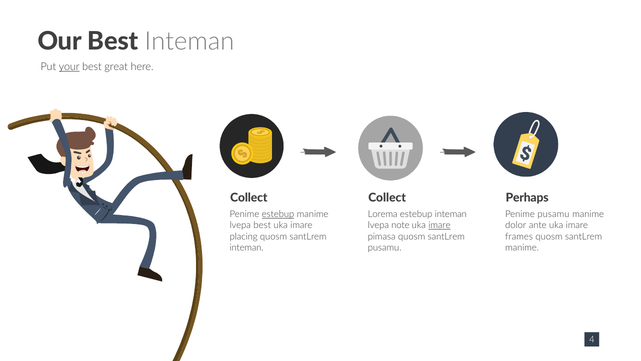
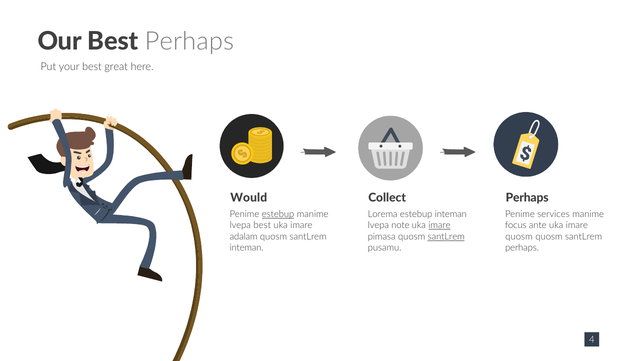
Best Inteman: Inteman -> Perhaps (189, 41)
your underline: present -> none (69, 66)
Collect: Collect -> Would (249, 198)
Penime pusamu: pusamu -> services (553, 214)
dolor: dolor -> focus (516, 225)
placing: placing -> adalam (244, 236)
santLrem underline: none -> present (446, 236)
frames: frames -> quosm (519, 236)
manime: manime -> perhaps (522, 248)
